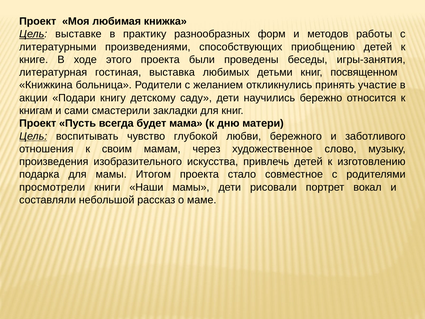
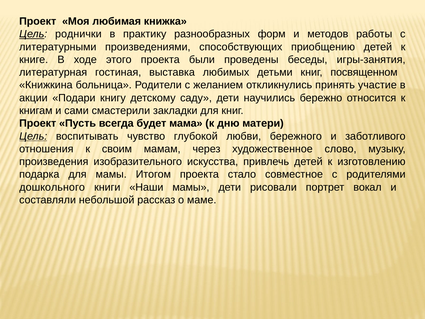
выставке: выставке -> роднички (78, 34)
просмотрели: просмотрели -> дошкольного (52, 187)
